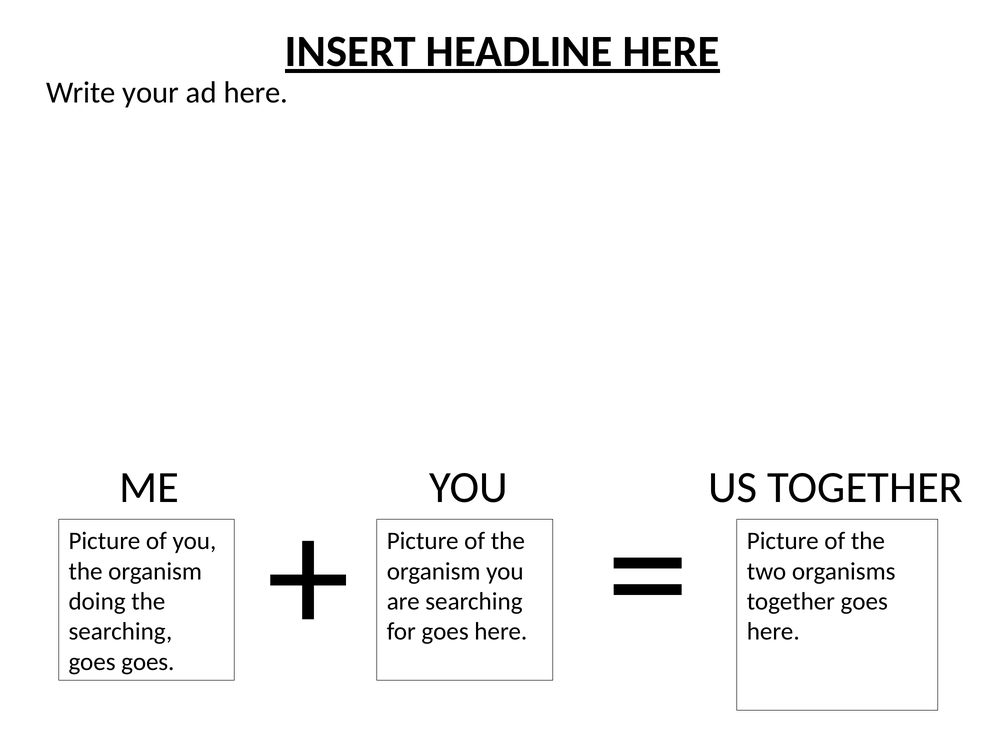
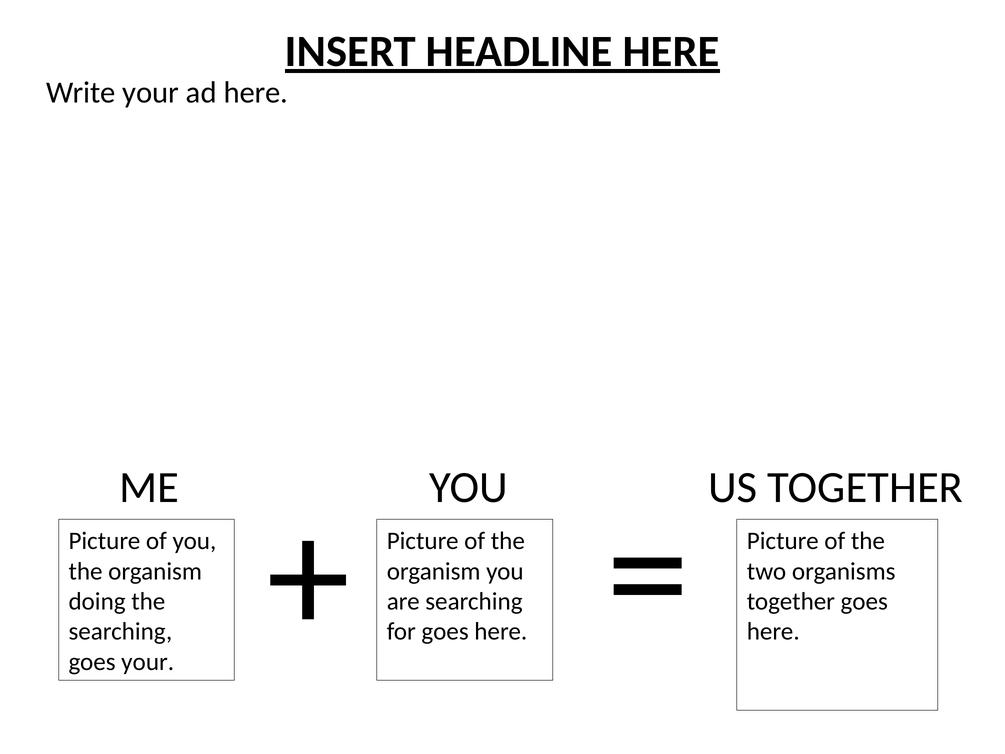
goes goes: goes -> your (148, 662)
